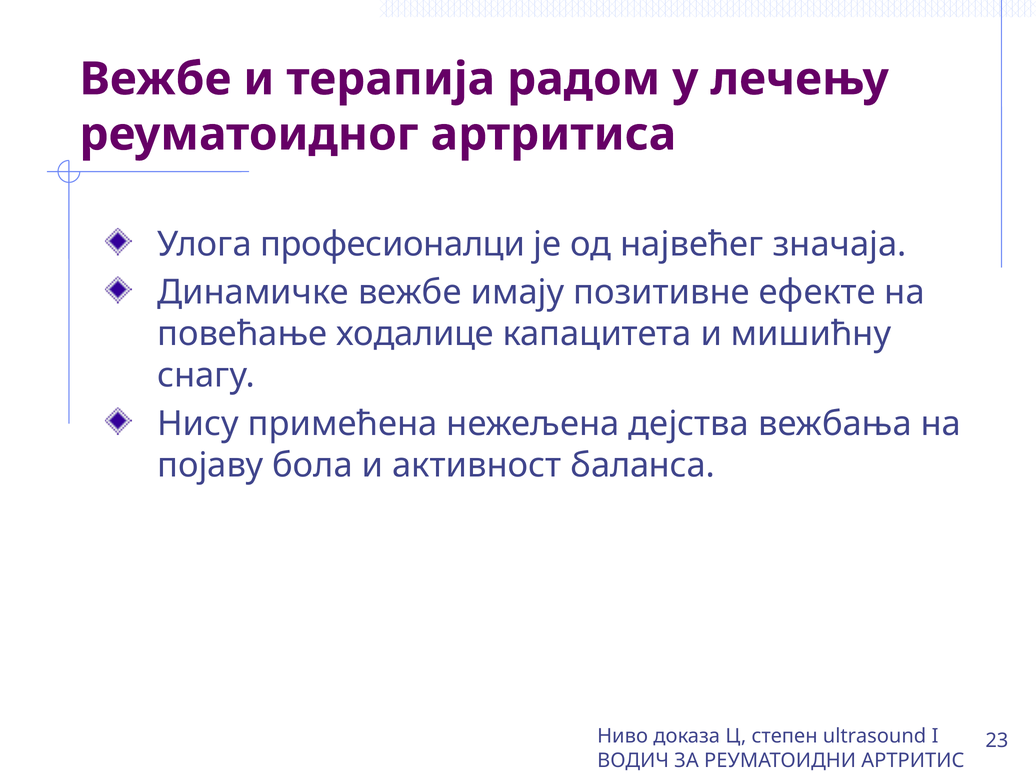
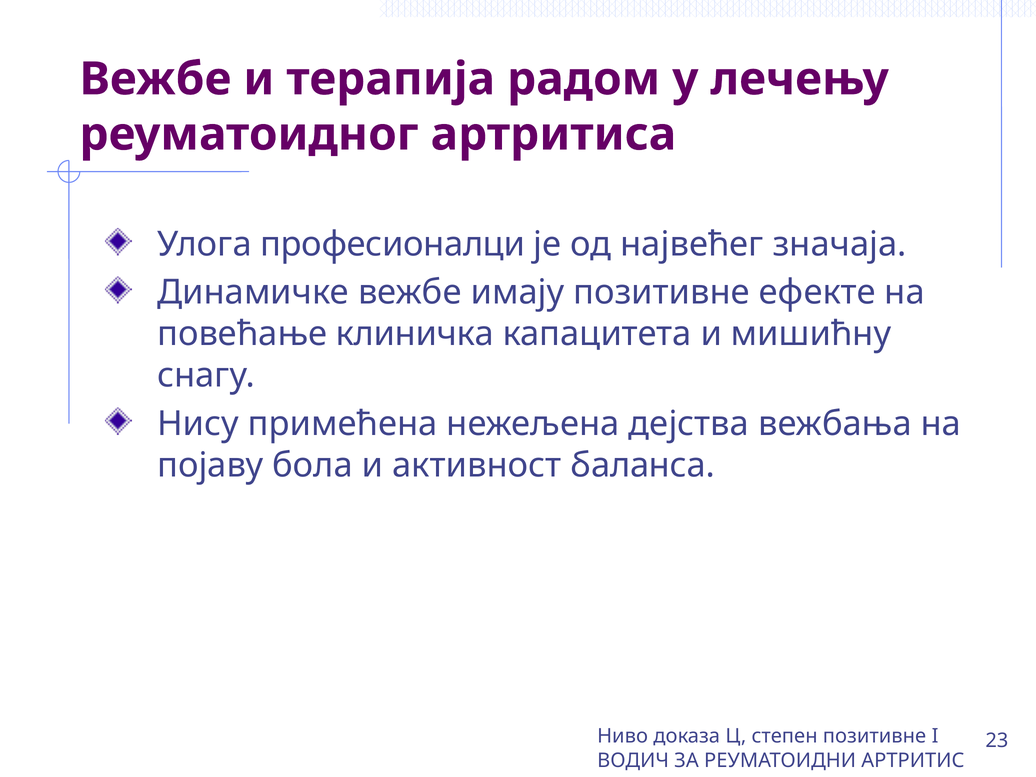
ходалице: ходалице -> клиничка (415, 334)
степен ultrasound: ultrasound -> позитивне (875, 736)
